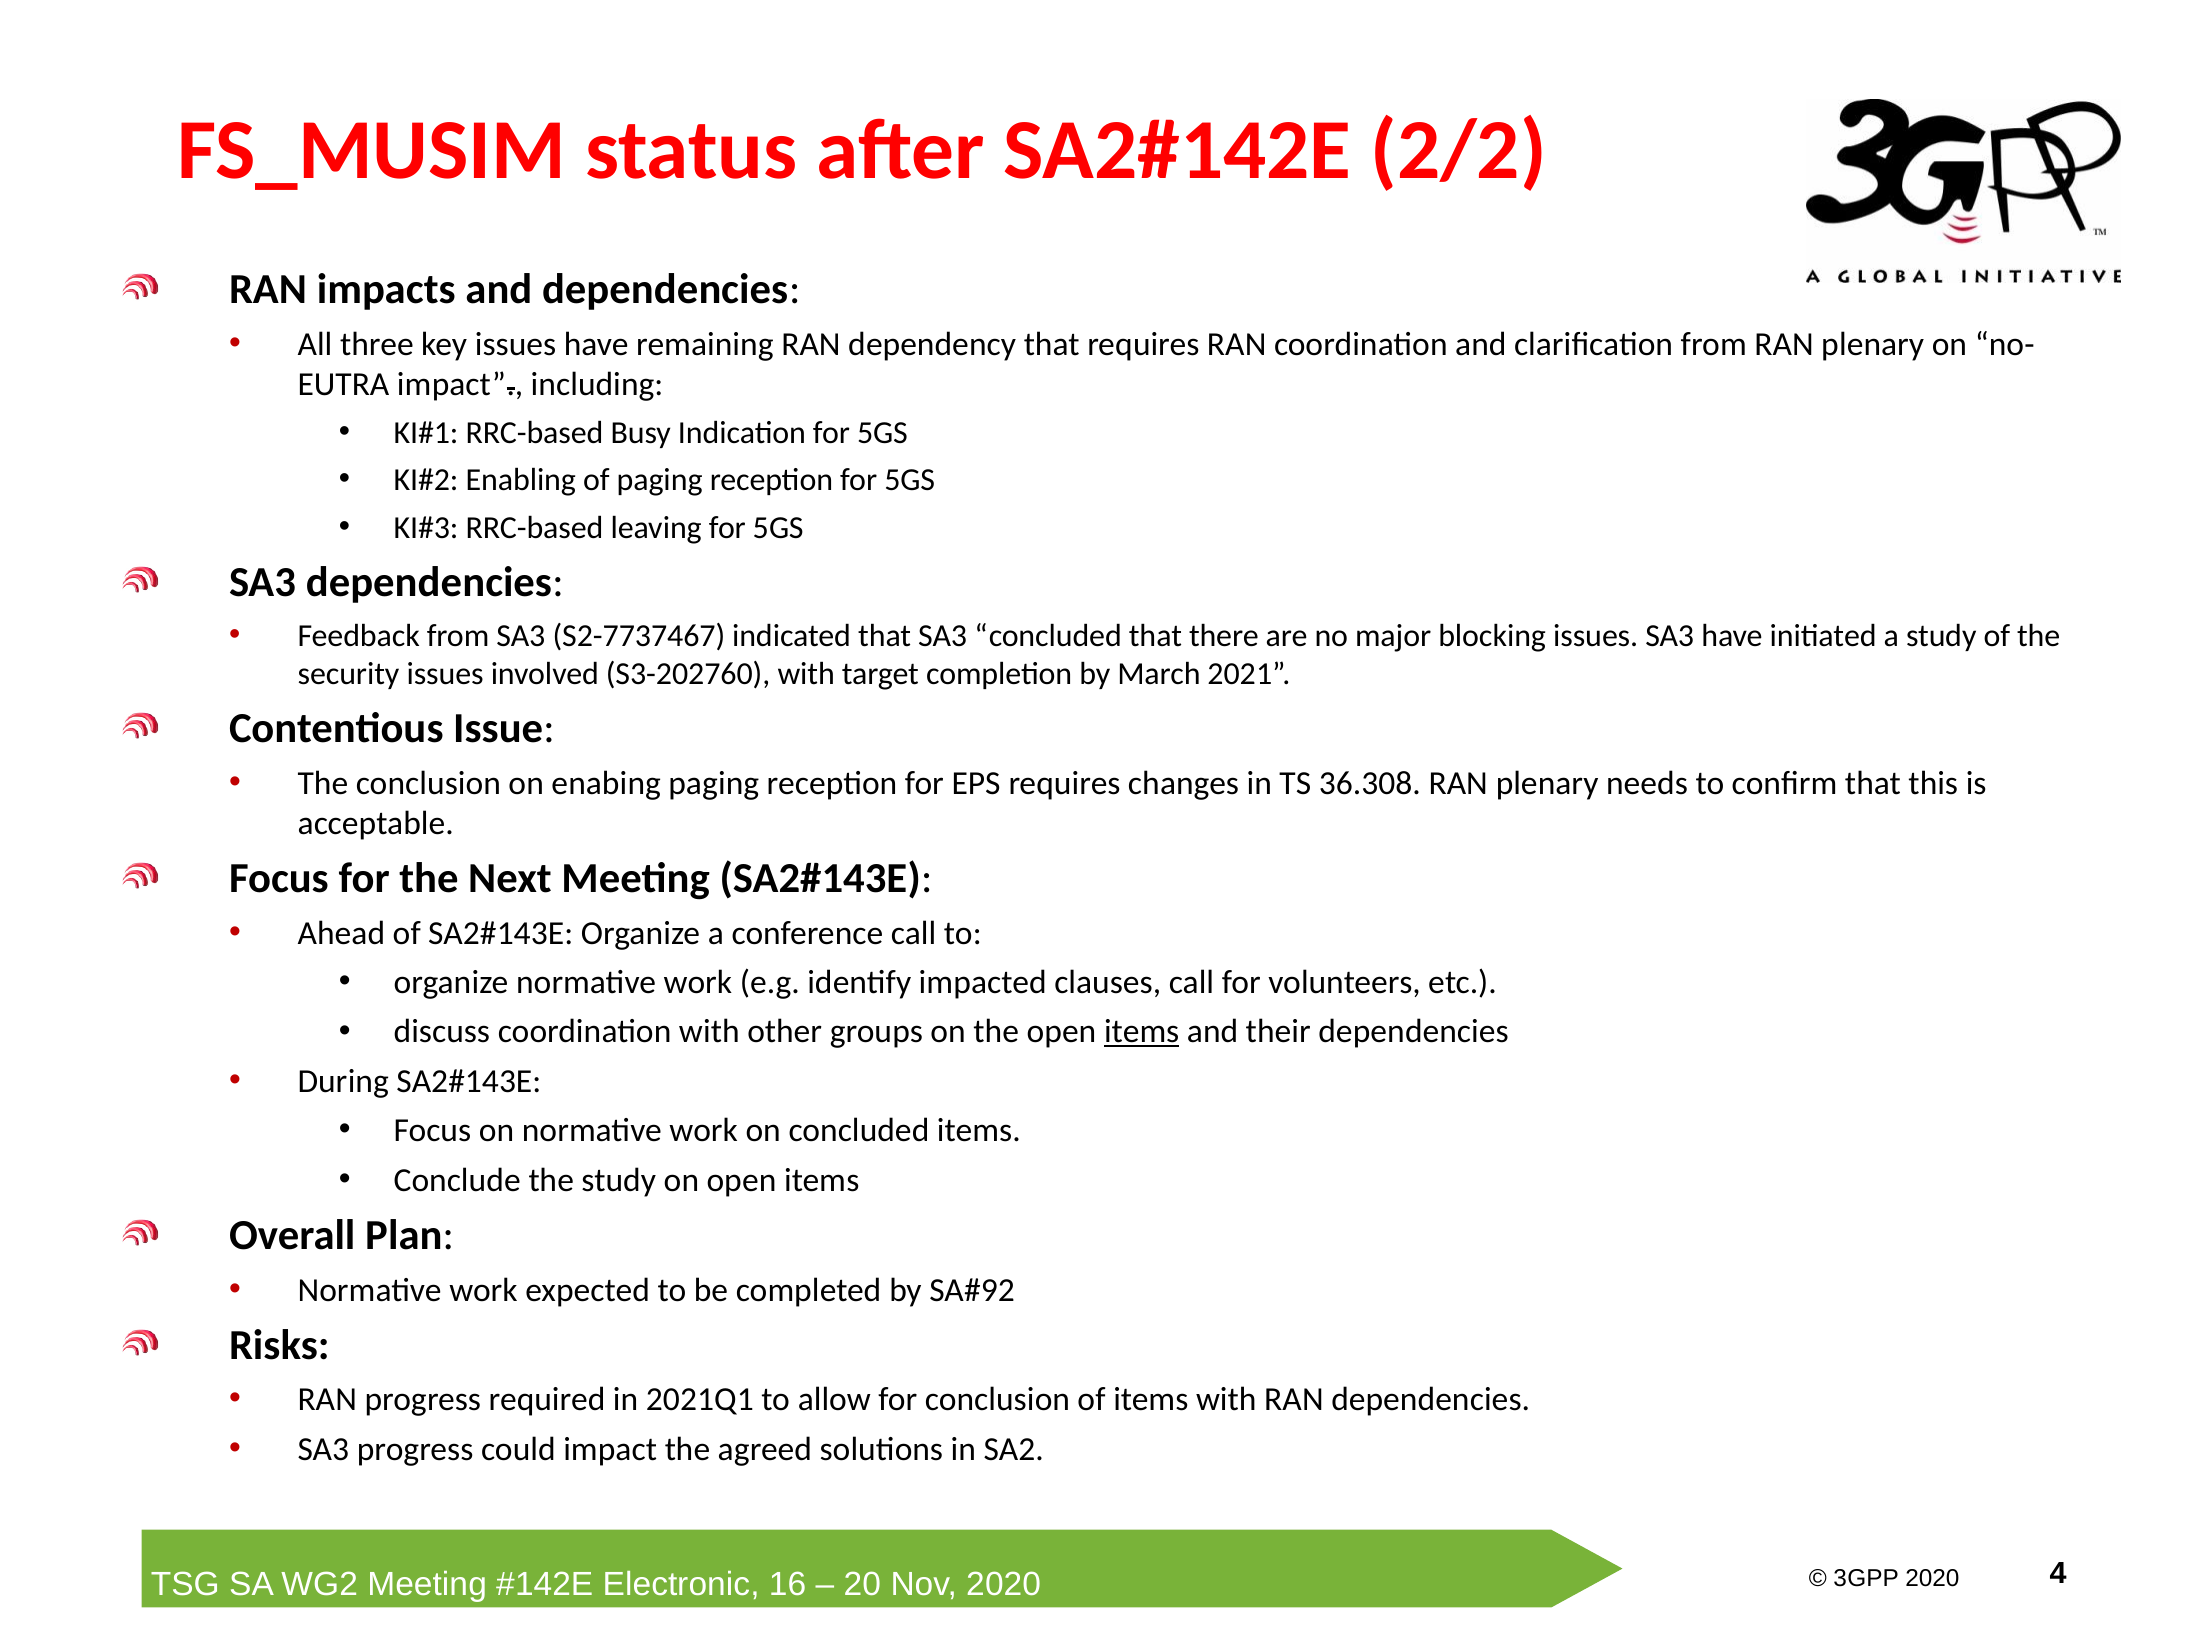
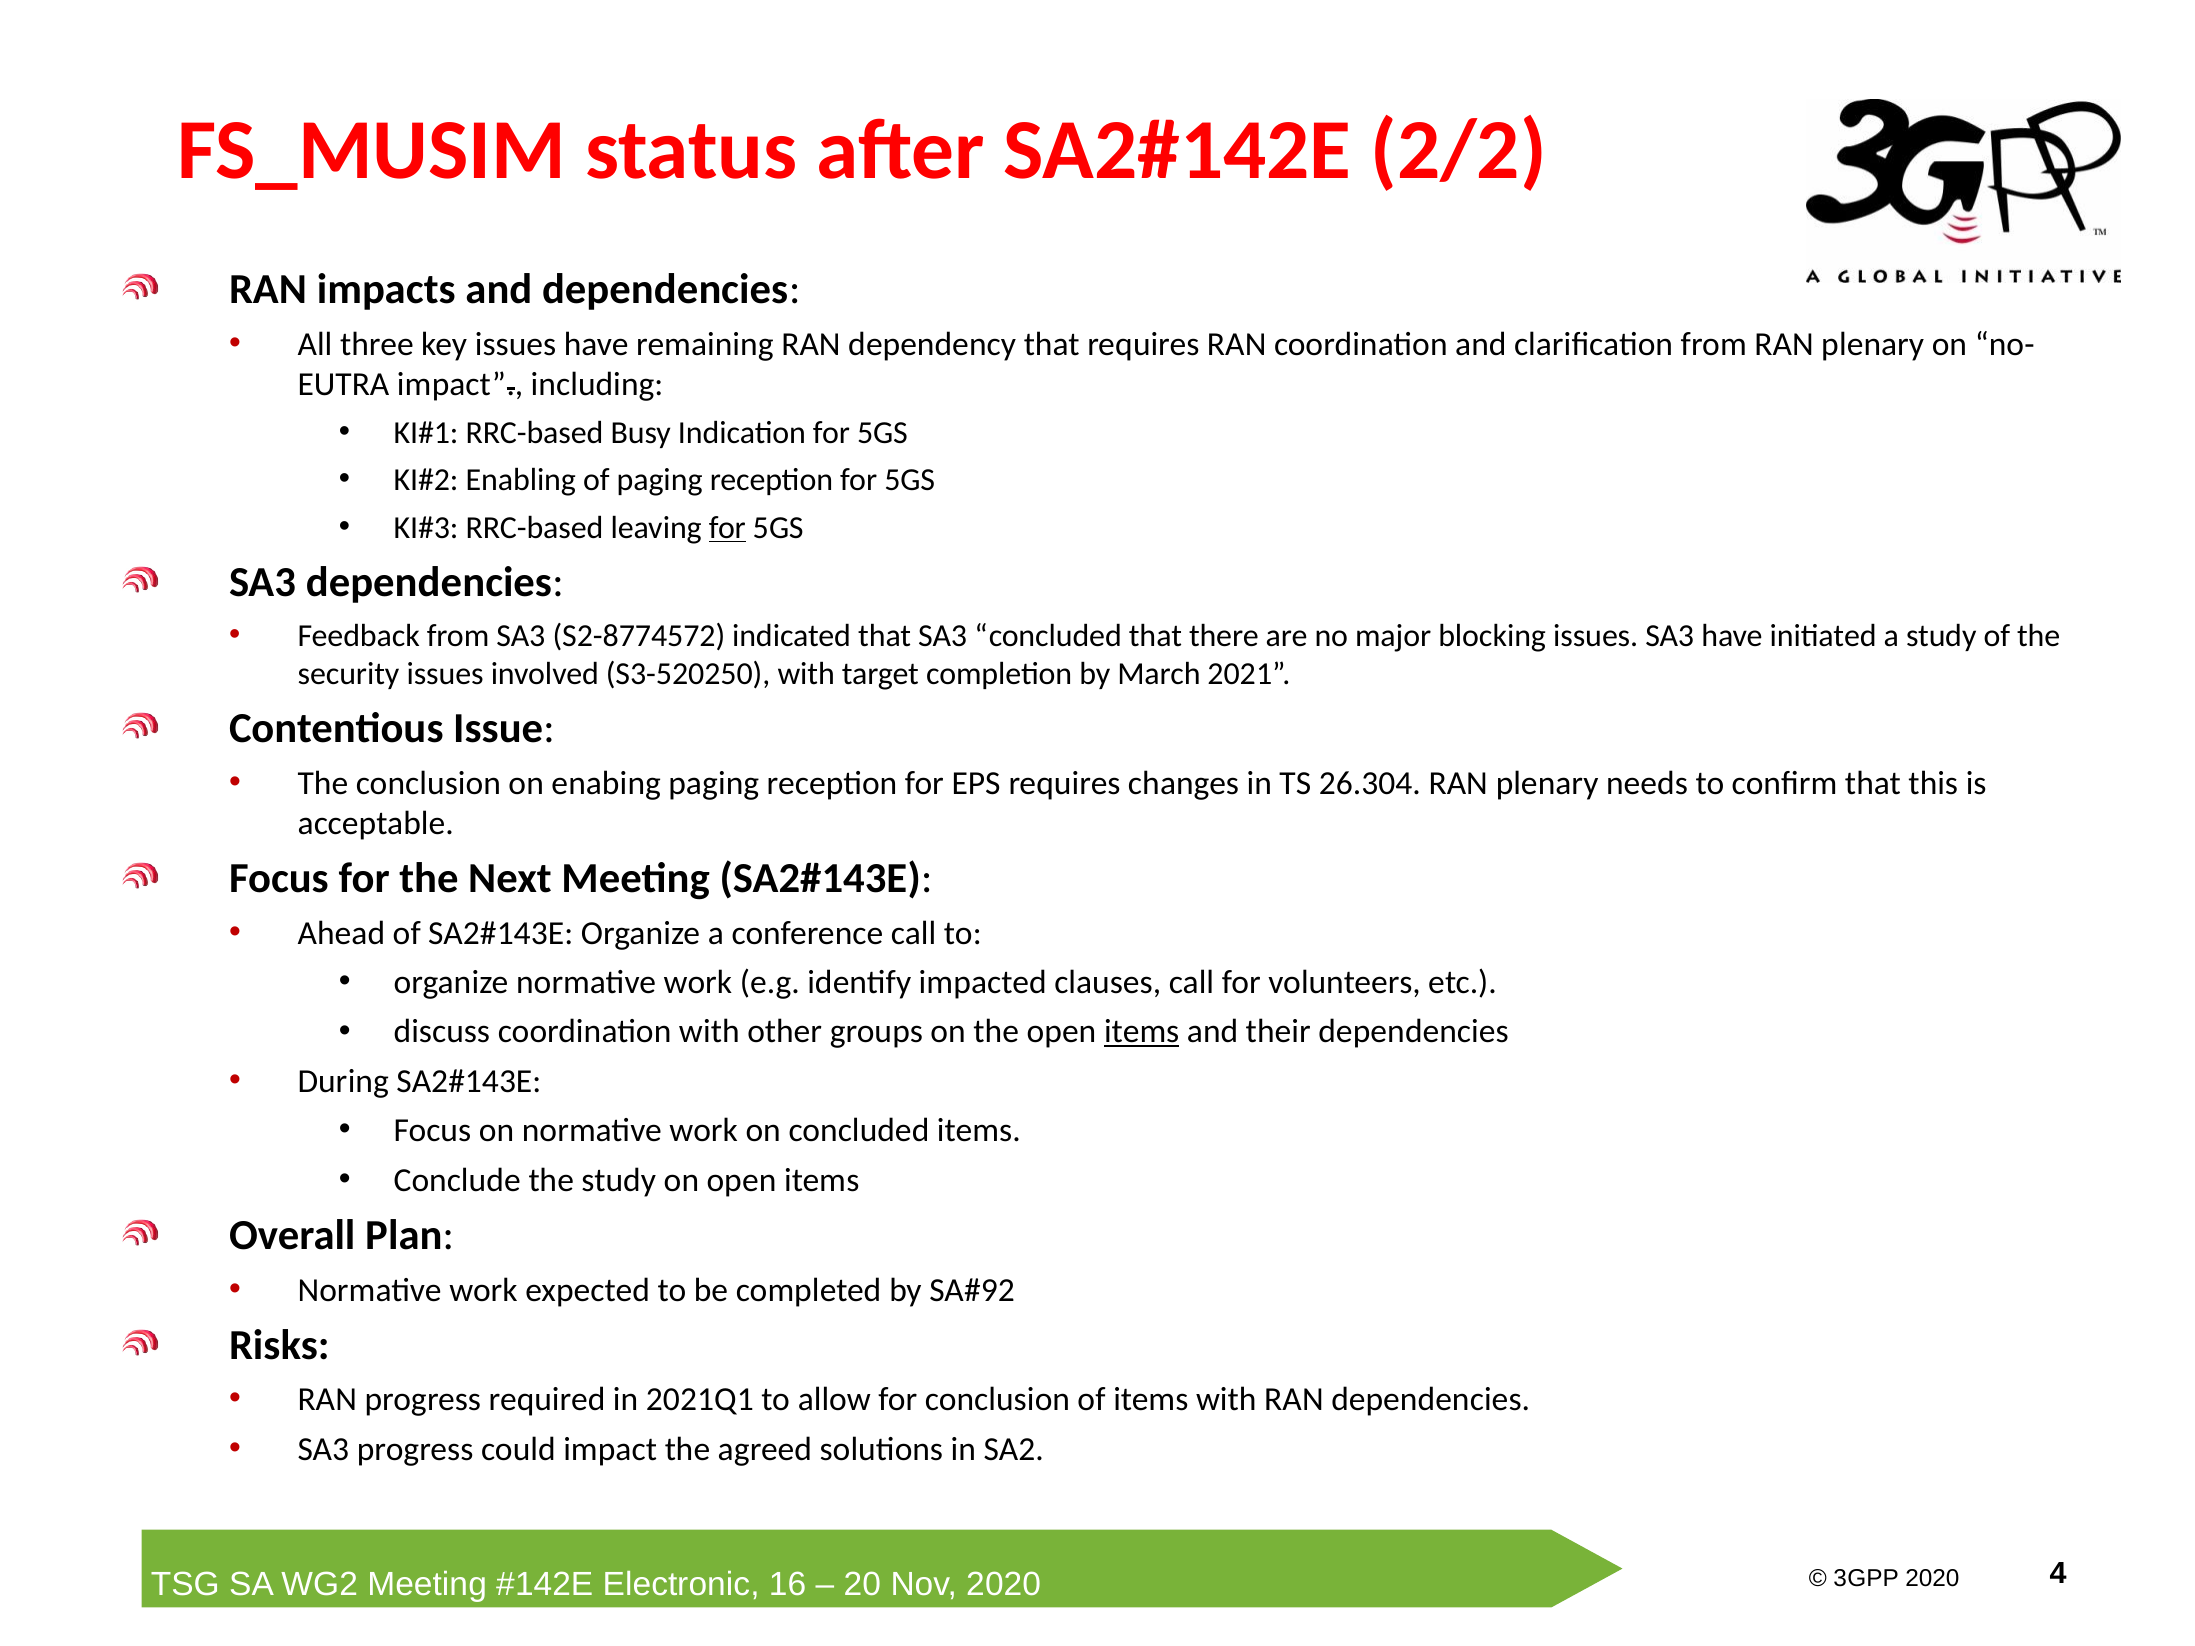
for underline: none -> present (727, 528)
S2-7737467: S2-7737467 -> S2-8774572 (639, 636)
S3-202760: S3-202760 -> S3-520250 (688, 674)
36.308: 36.308 -> 26.304 (1370, 783)
